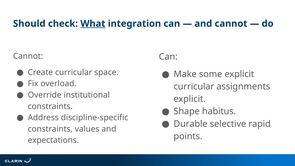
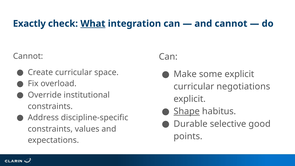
Should: Should -> Exactly (29, 24)
assignments: assignments -> negotiations (243, 87)
Shape underline: none -> present (187, 111)
rapid: rapid -> good (260, 124)
